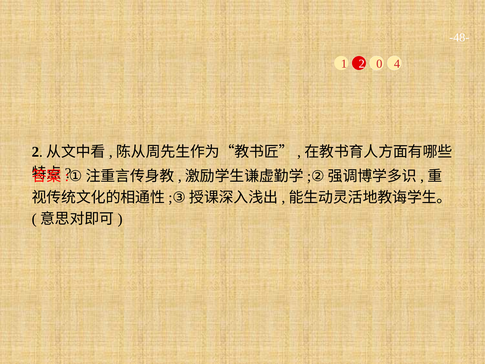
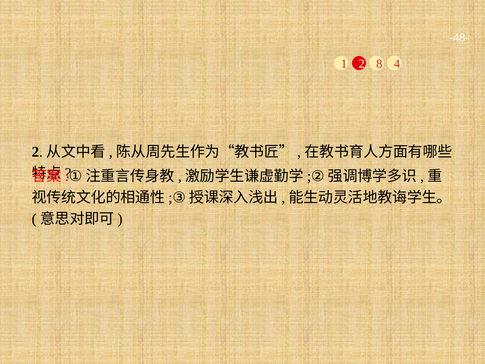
0: 0 -> 8 (379, 64)
